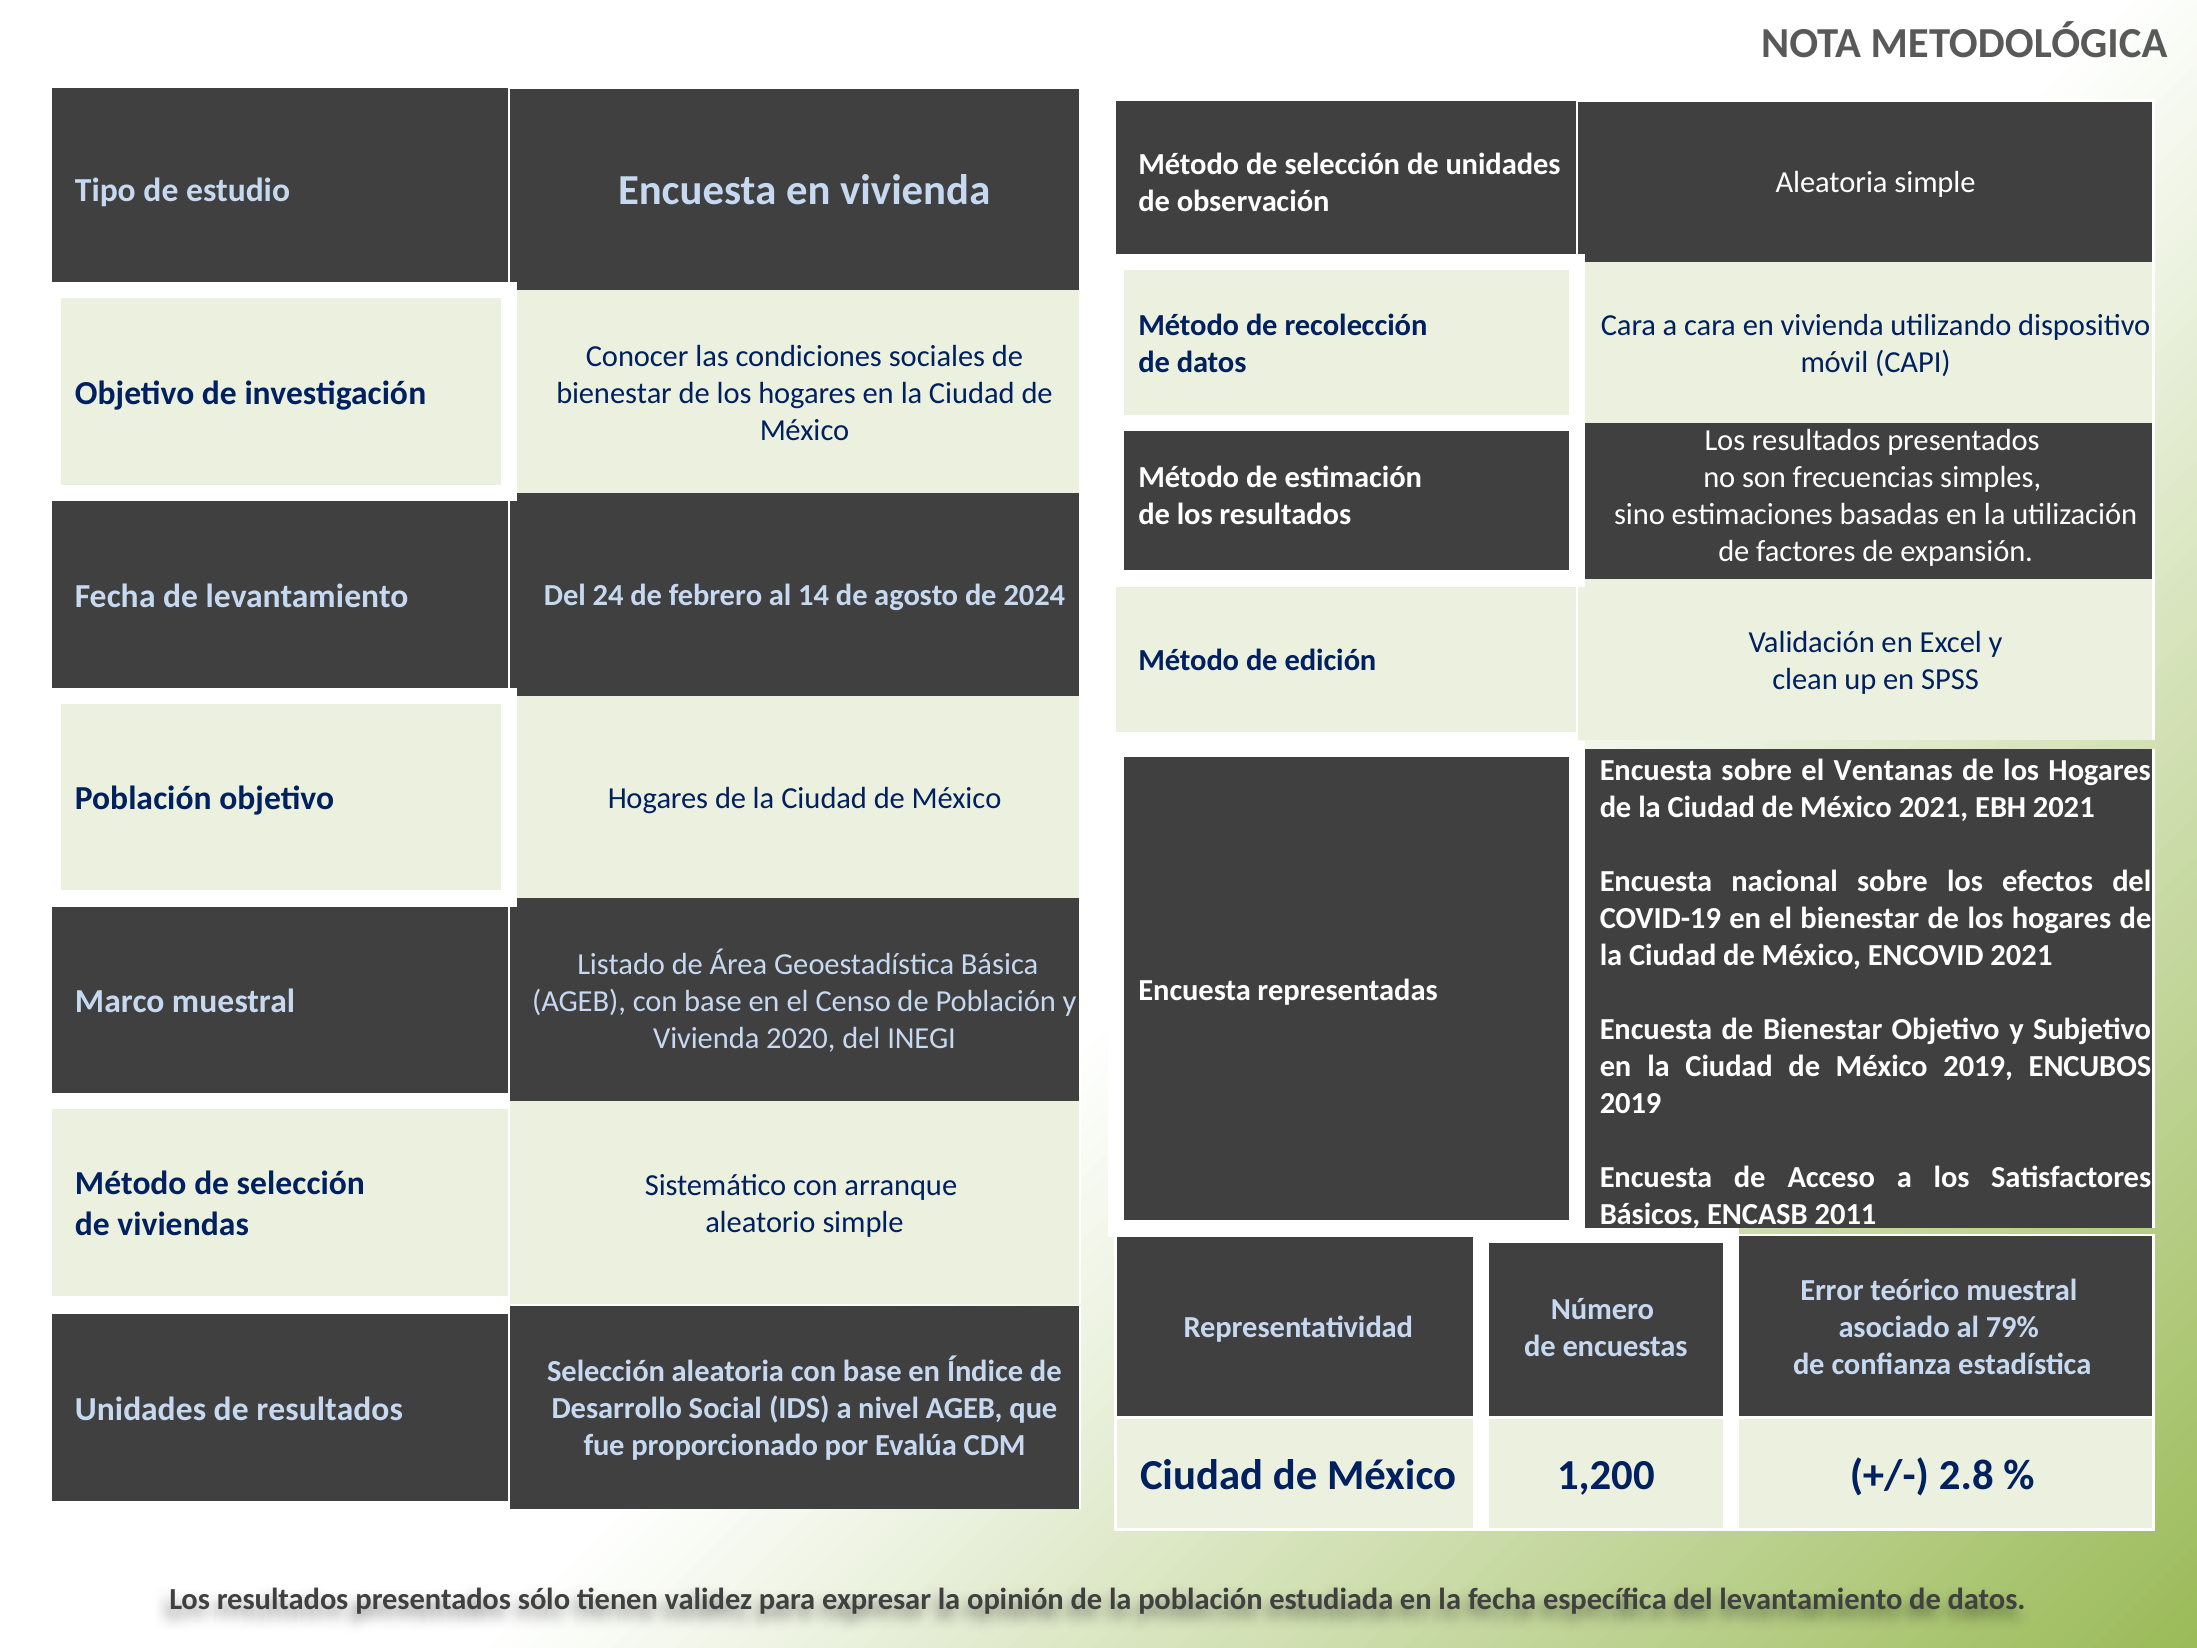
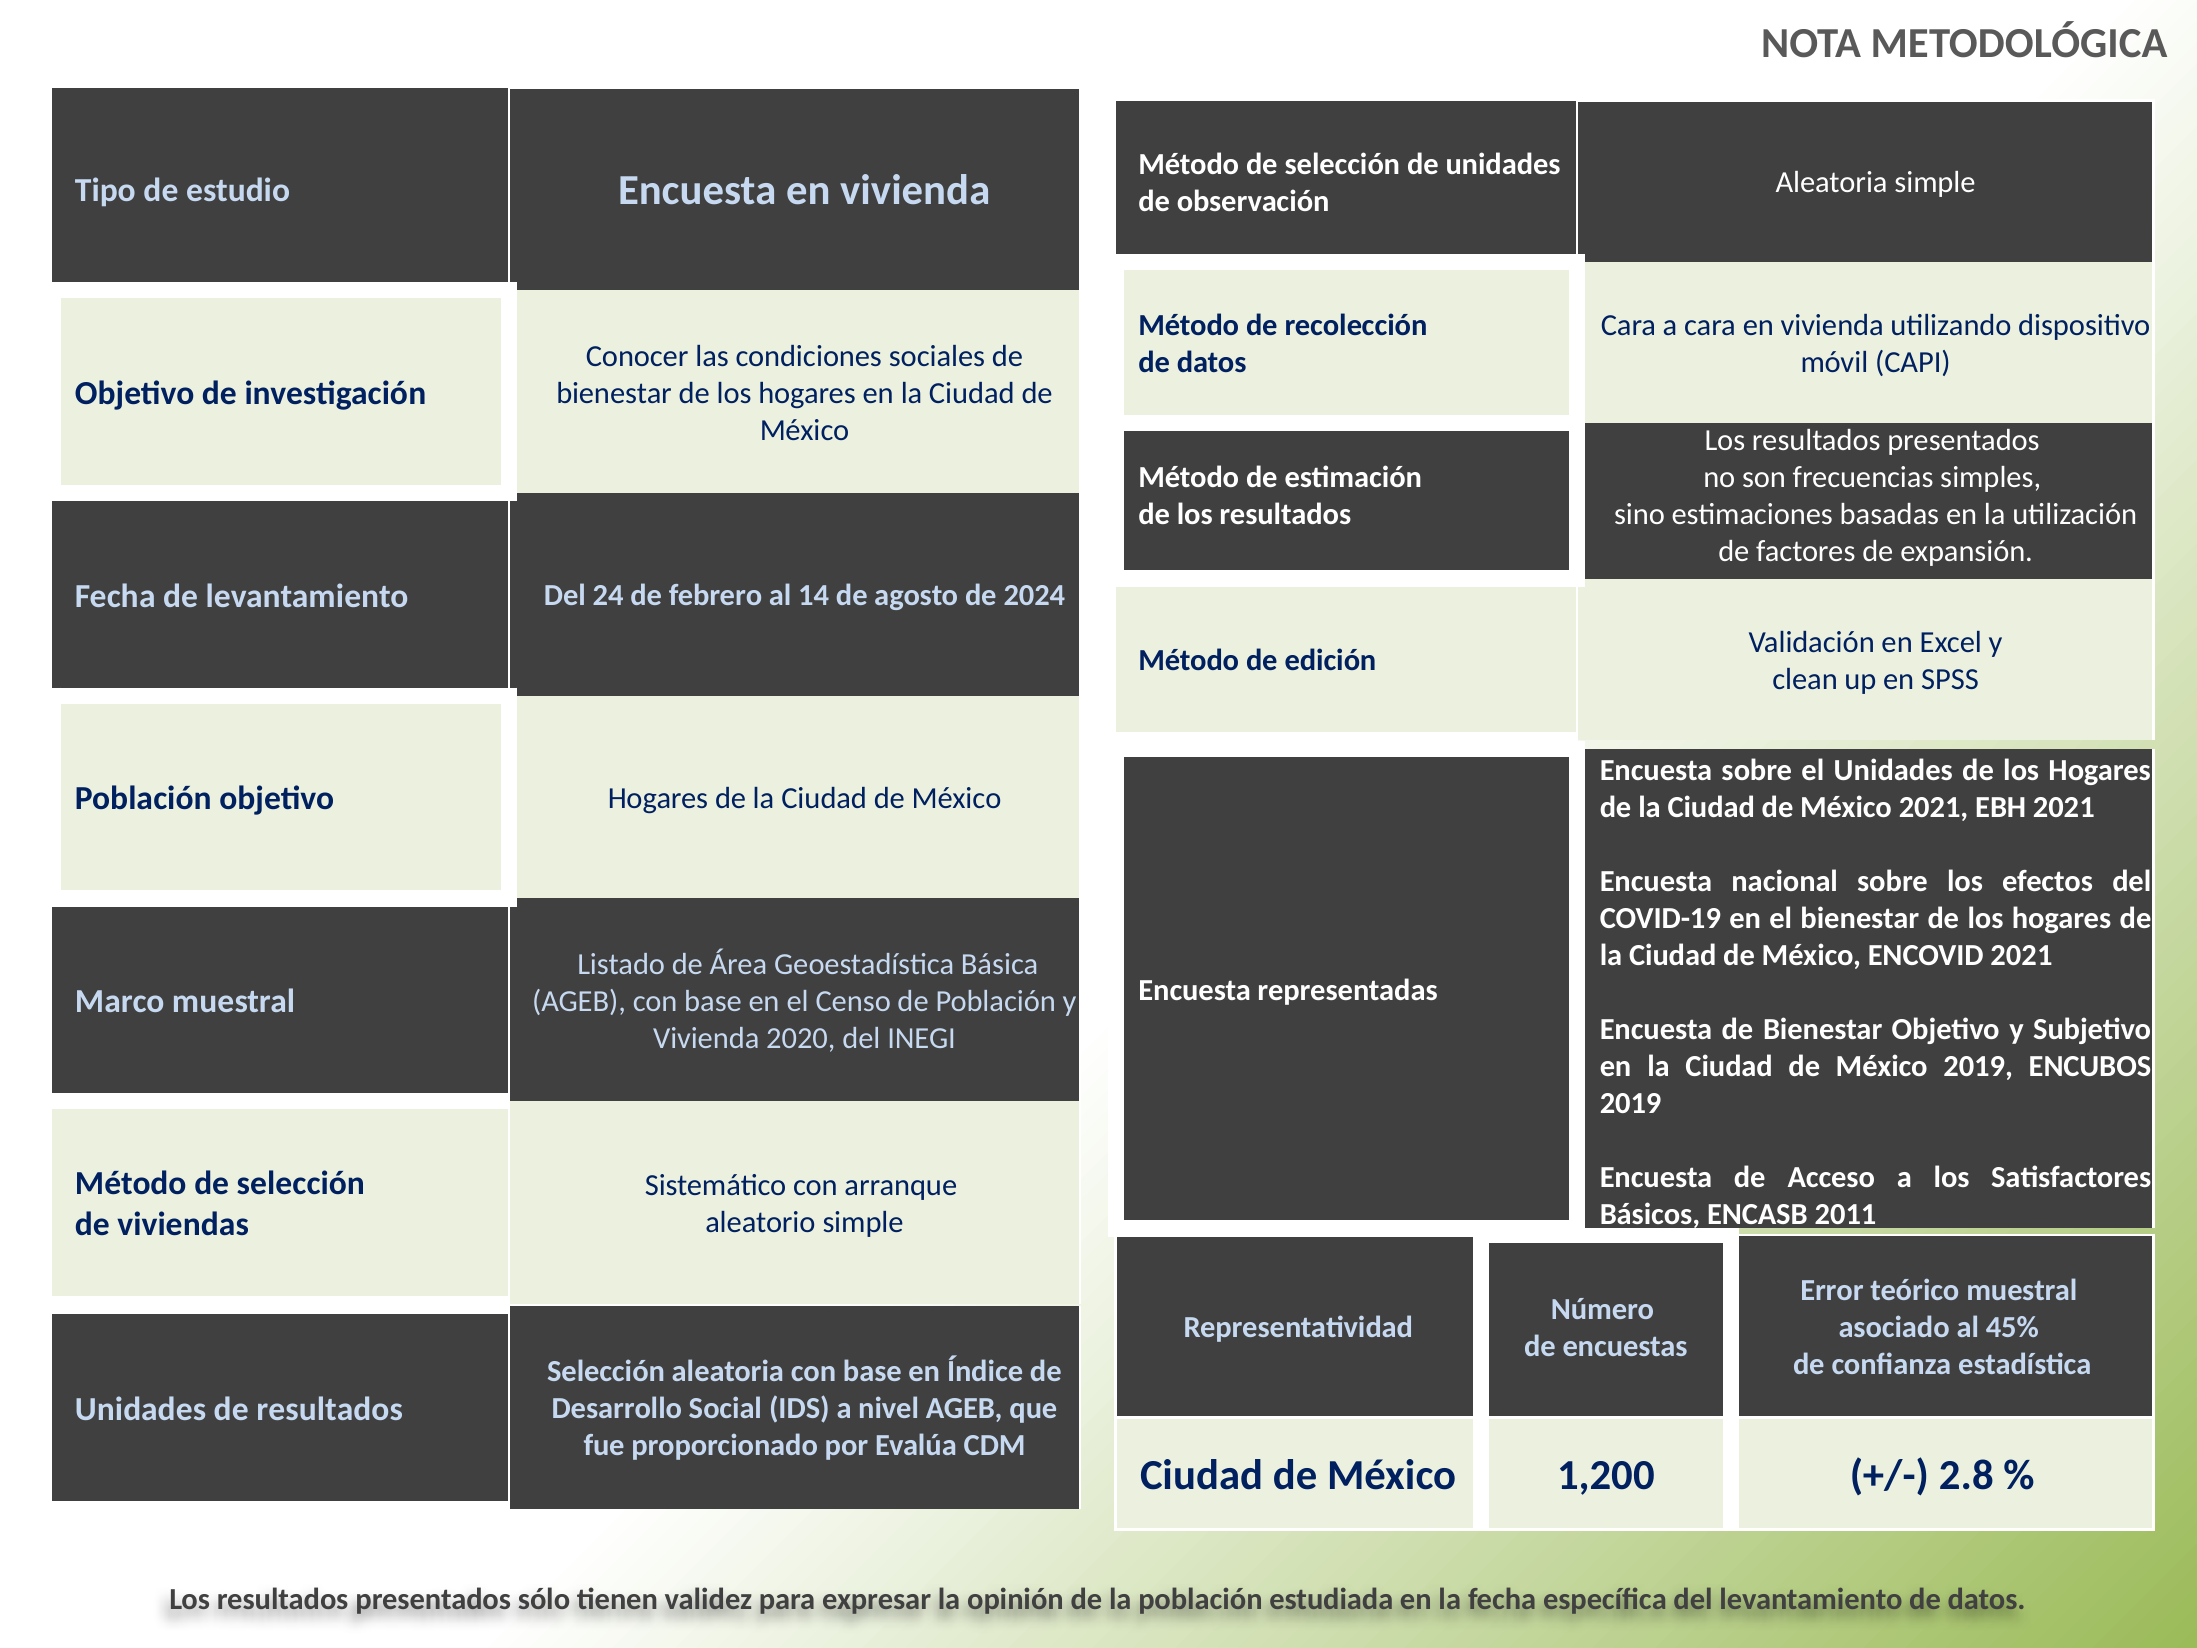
el Ventanas: Ventanas -> Unidades (1893, 770)
79%: 79% -> 45% (2012, 1327)
